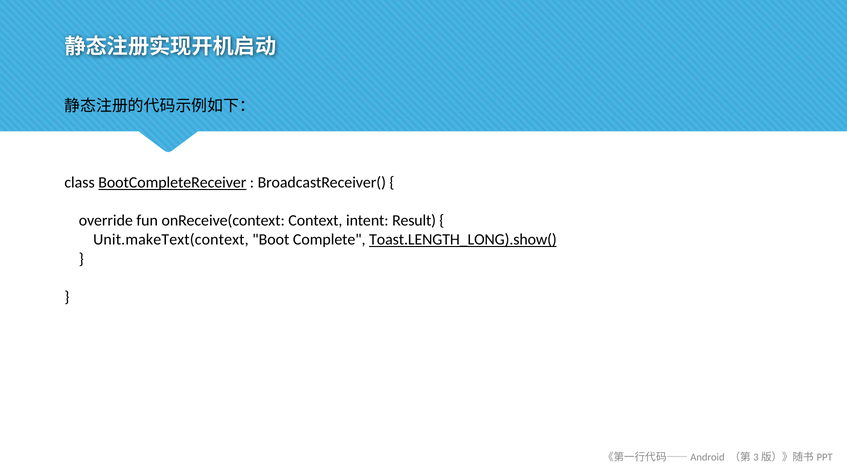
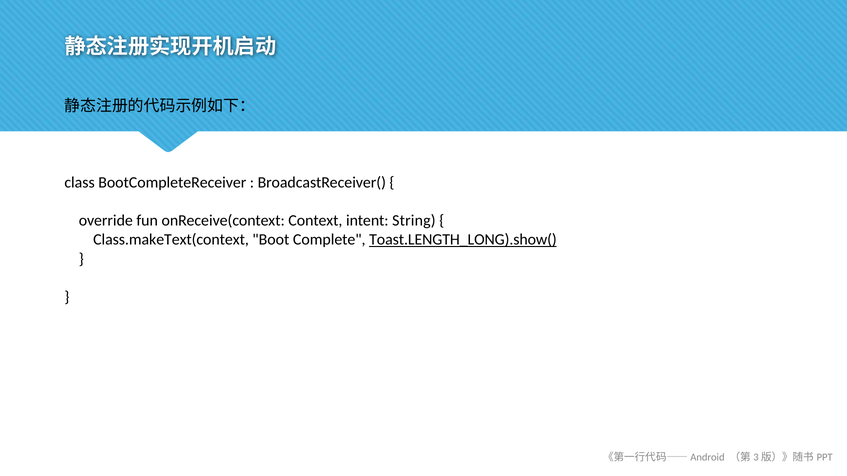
BootCompleteReceiver underline: present -> none (172, 183)
Result: Result -> String (414, 221)
Unit.makeText(context: Unit.makeText(context -> Class.makeText(context (171, 240)
